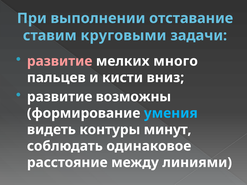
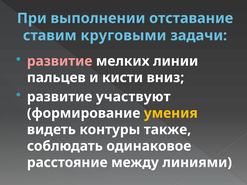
много: много -> линии (176, 61)
возможны: возможны -> участвуют (133, 97)
умения colour: light blue -> yellow (171, 113)
минут: минут -> также (167, 130)
